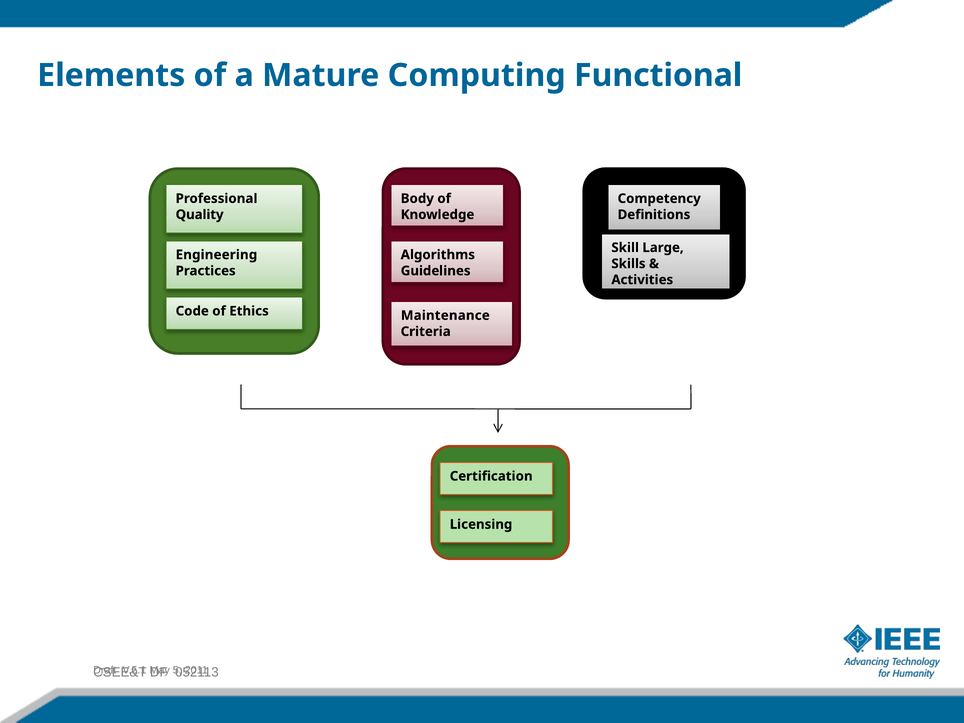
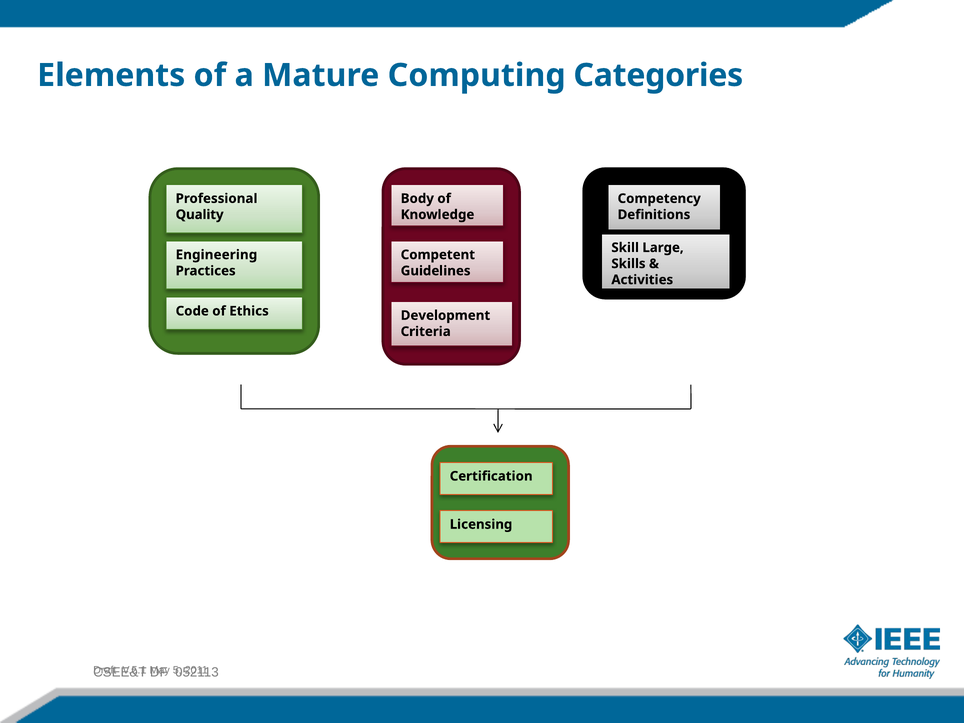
Functional: Functional -> Categories (658, 75)
Algorithms: Algorithms -> Competent (438, 255)
Maintenance: Maintenance -> Development (445, 315)
